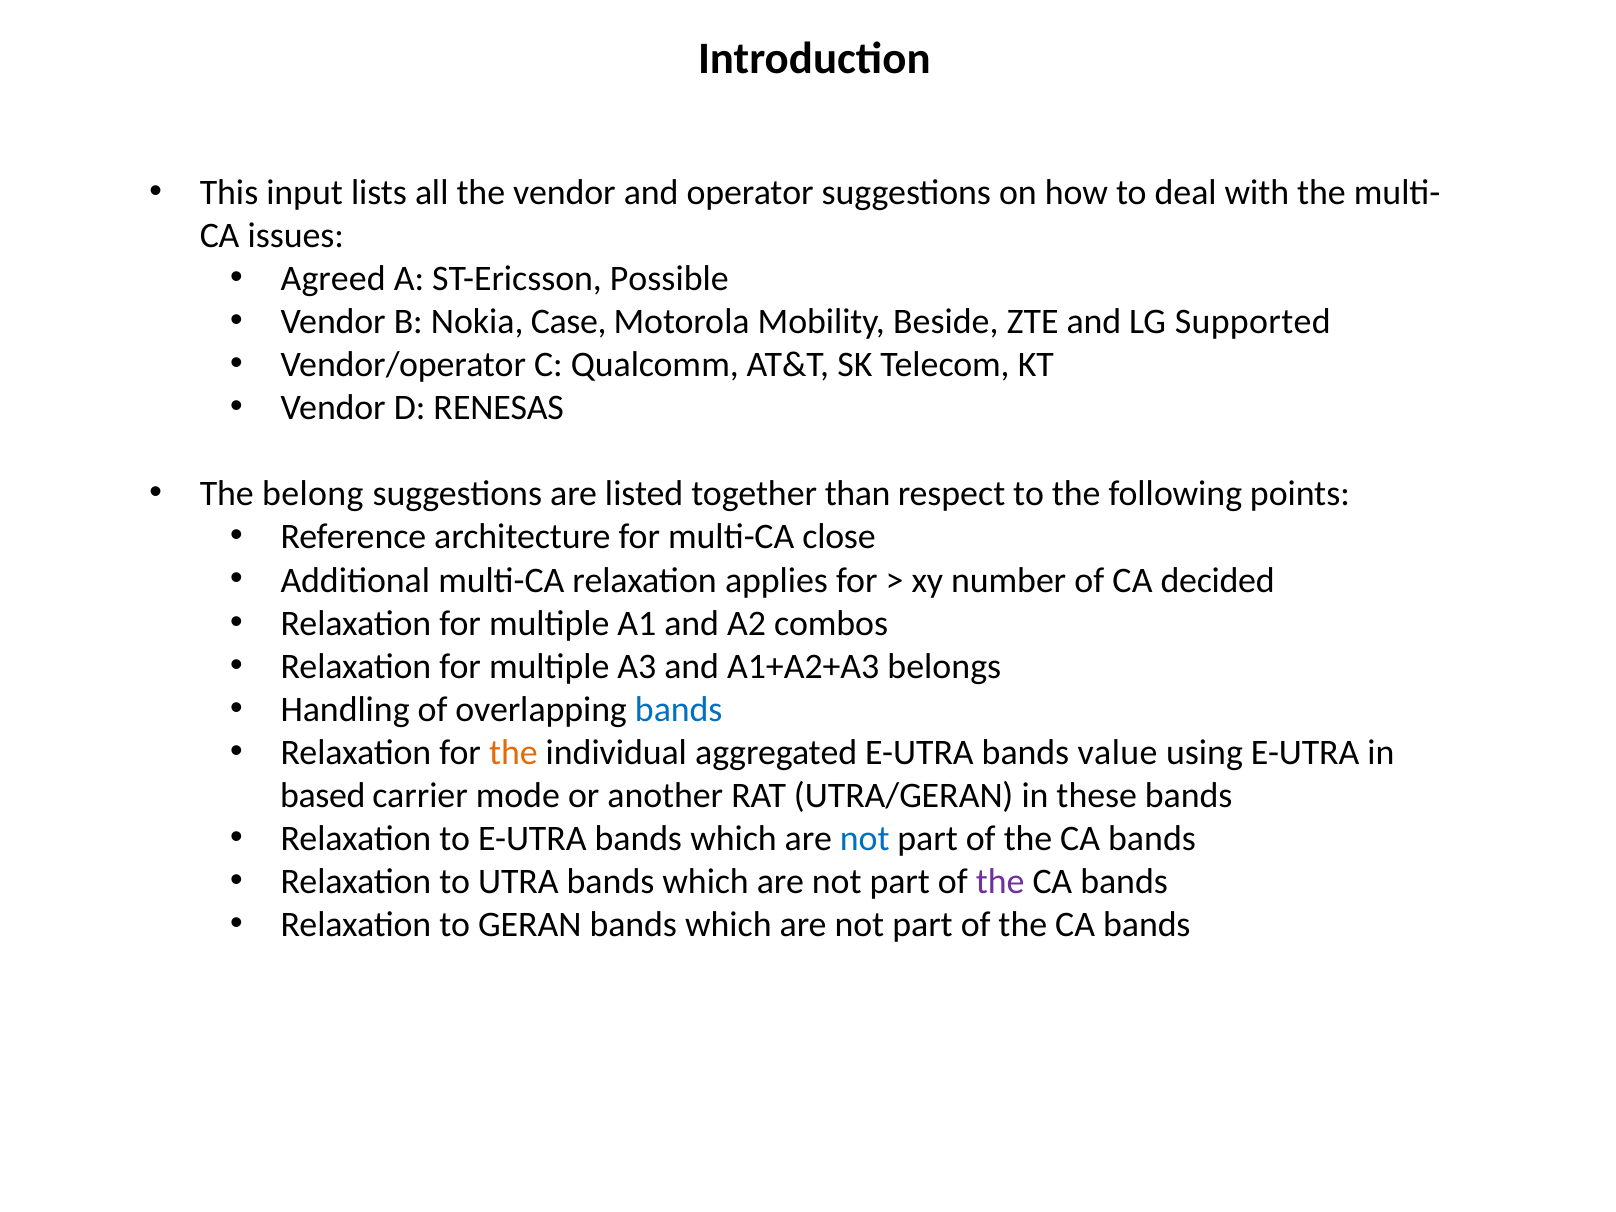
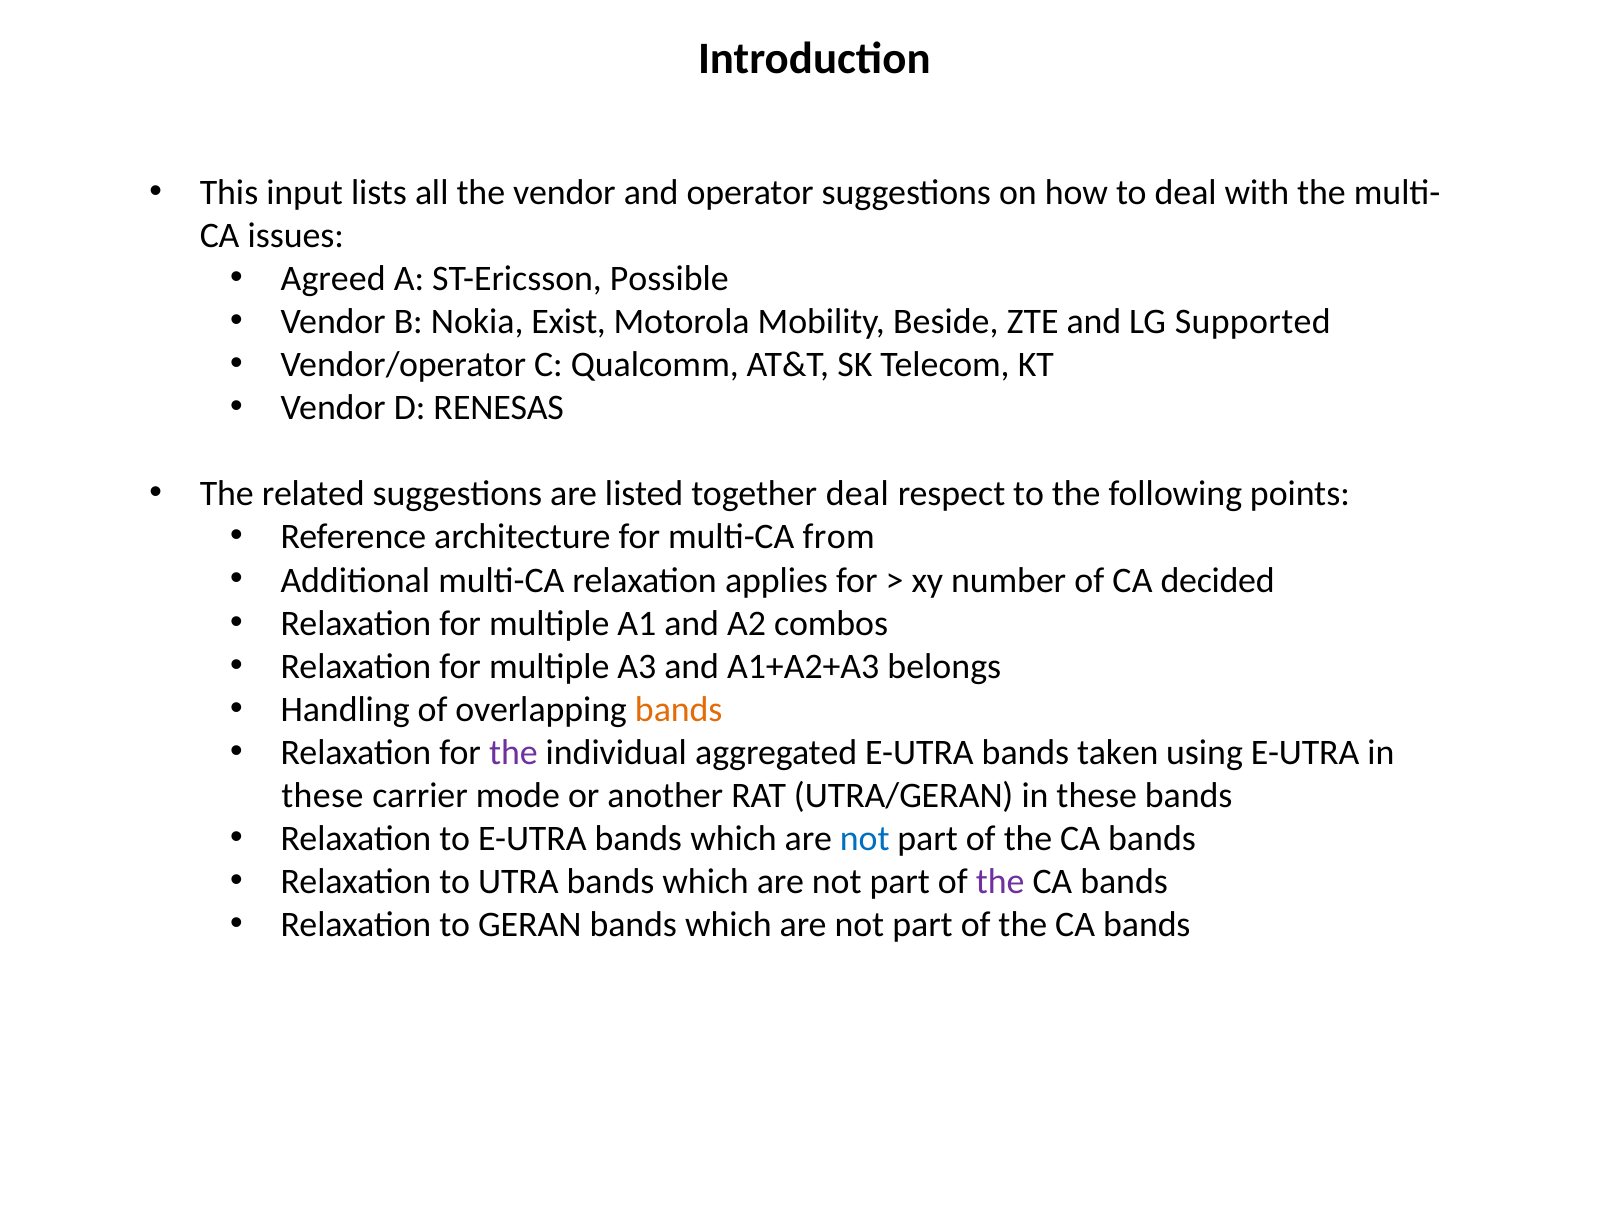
Case: Case -> Exist (569, 322)
belong: belong -> related (313, 494)
together than: than -> deal (857, 494)
close: close -> from (839, 537)
bands colour: blue -> orange (679, 709)
the colour: orange -> purple (513, 753)
value: value -> taken (1118, 753)
based: based -> these (322, 796)
